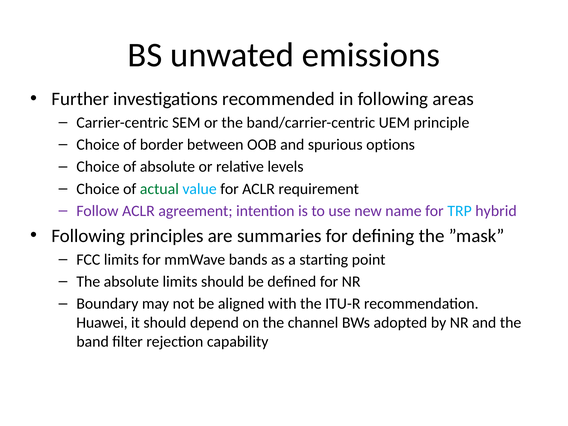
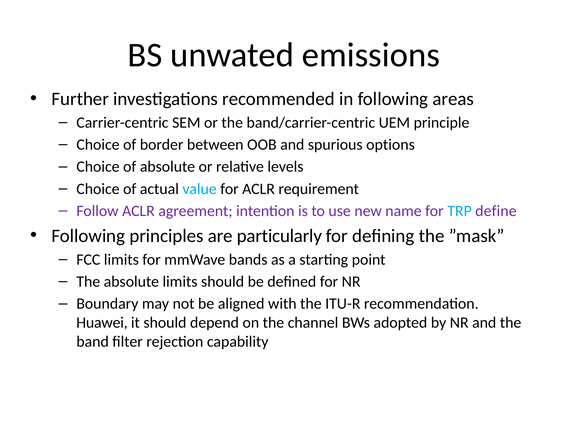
actual colour: green -> black (159, 189)
hybrid: hybrid -> define (496, 211)
summaries: summaries -> particularly (279, 236)
